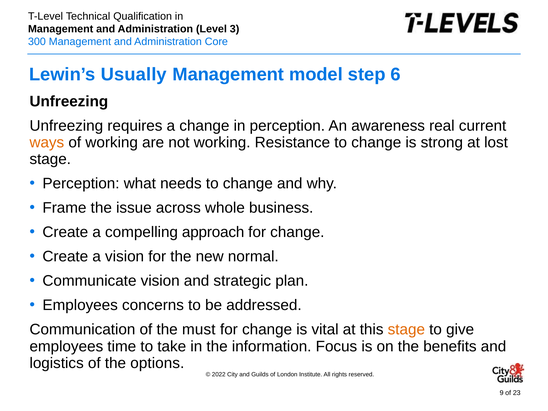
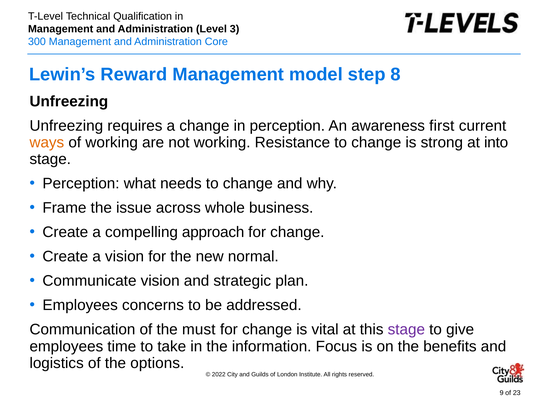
Usually: Usually -> Reward (134, 75)
6: 6 -> 8 (396, 75)
real: real -> first (442, 126)
lost: lost -> into (496, 143)
stage colour: orange -> purple (406, 330)
